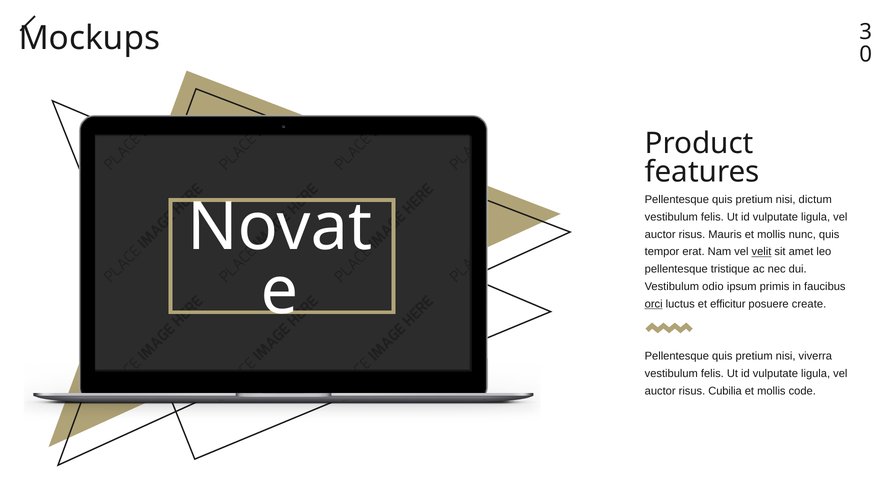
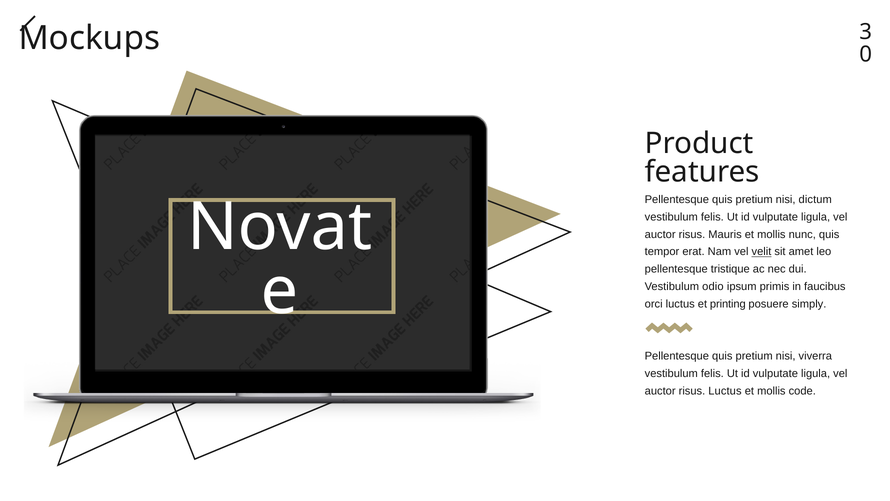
orci underline: present -> none (654, 304)
efficitur: efficitur -> printing (728, 304)
create: create -> simply (809, 304)
risus Cubilia: Cubilia -> Luctus (725, 391)
